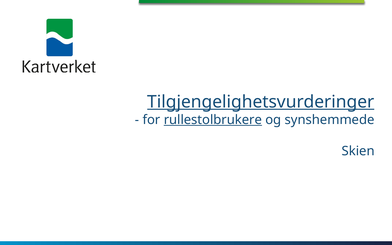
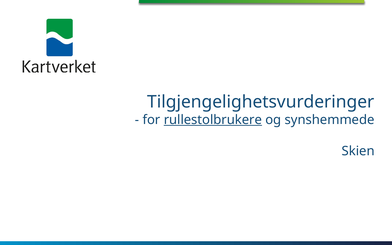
Tilgjengelighetsvurderinger underline: present -> none (261, 102)
